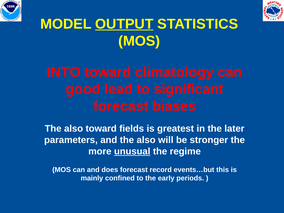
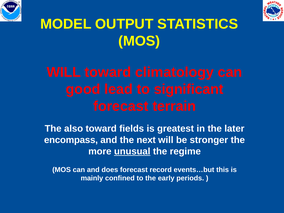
OUTPUT underline: present -> none (124, 24)
INTO: INTO -> WILL (64, 72)
biases: biases -> terrain (174, 106)
parameters: parameters -> encompass (71, 140)
and the also: also -> next (146, 140)
